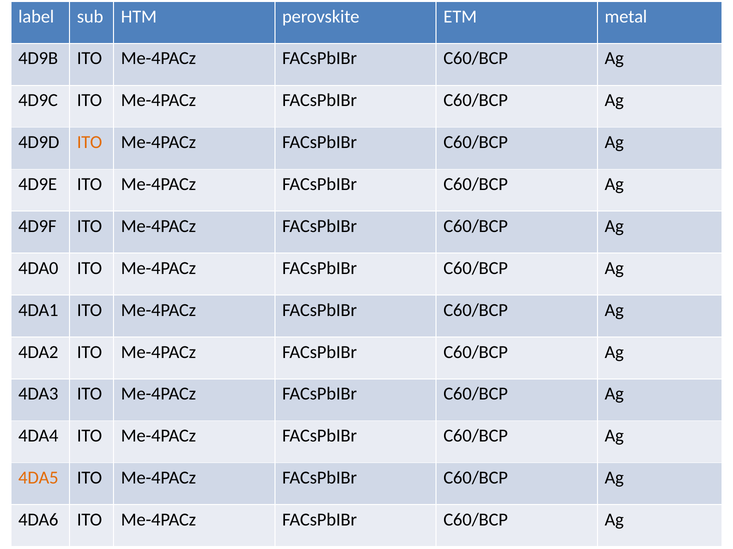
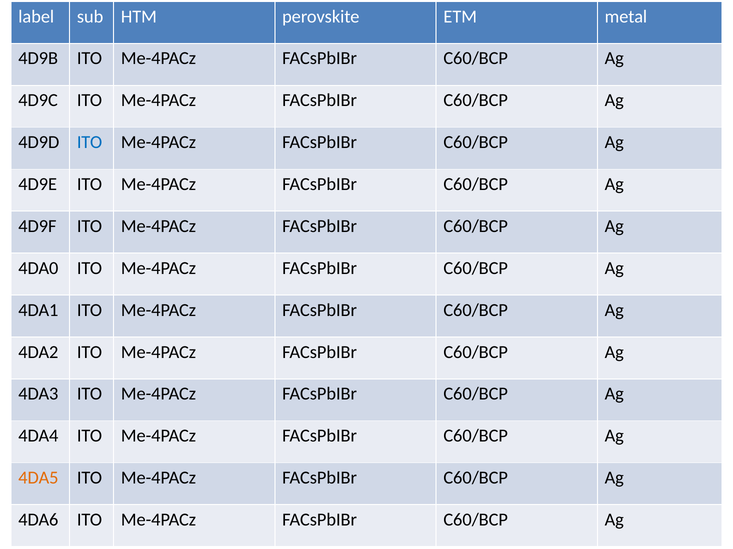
ITO colour: orange -> blue (90, 143)
